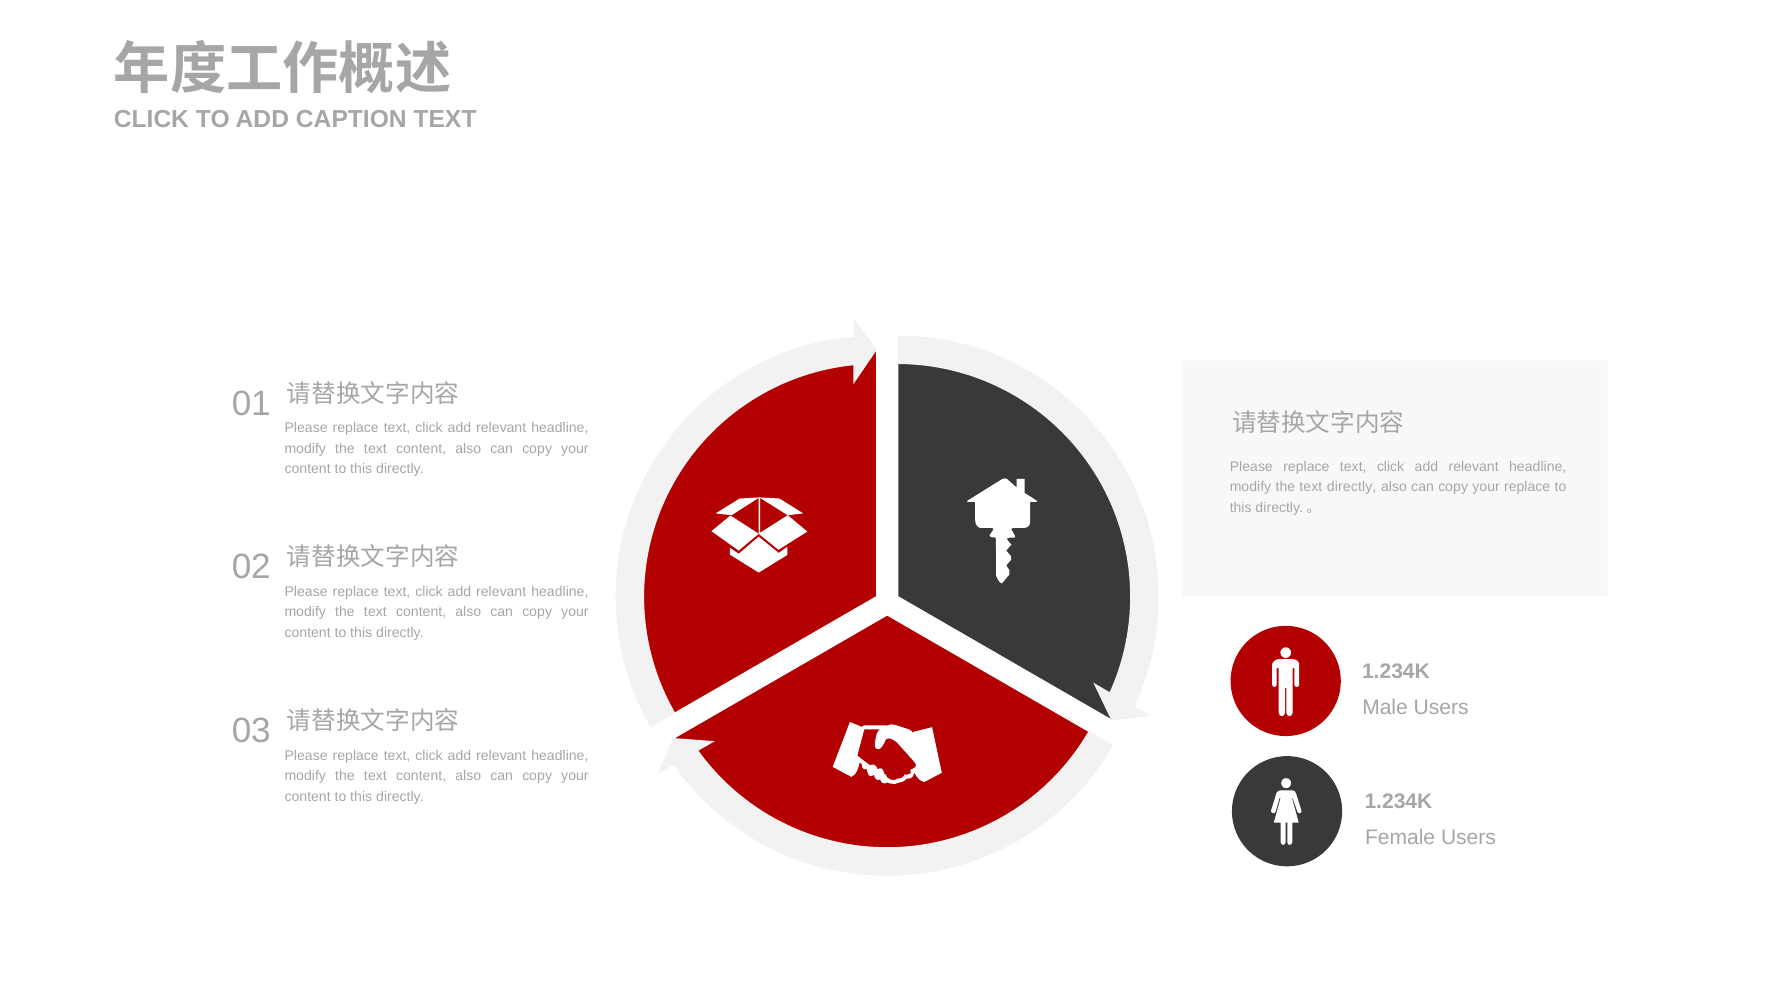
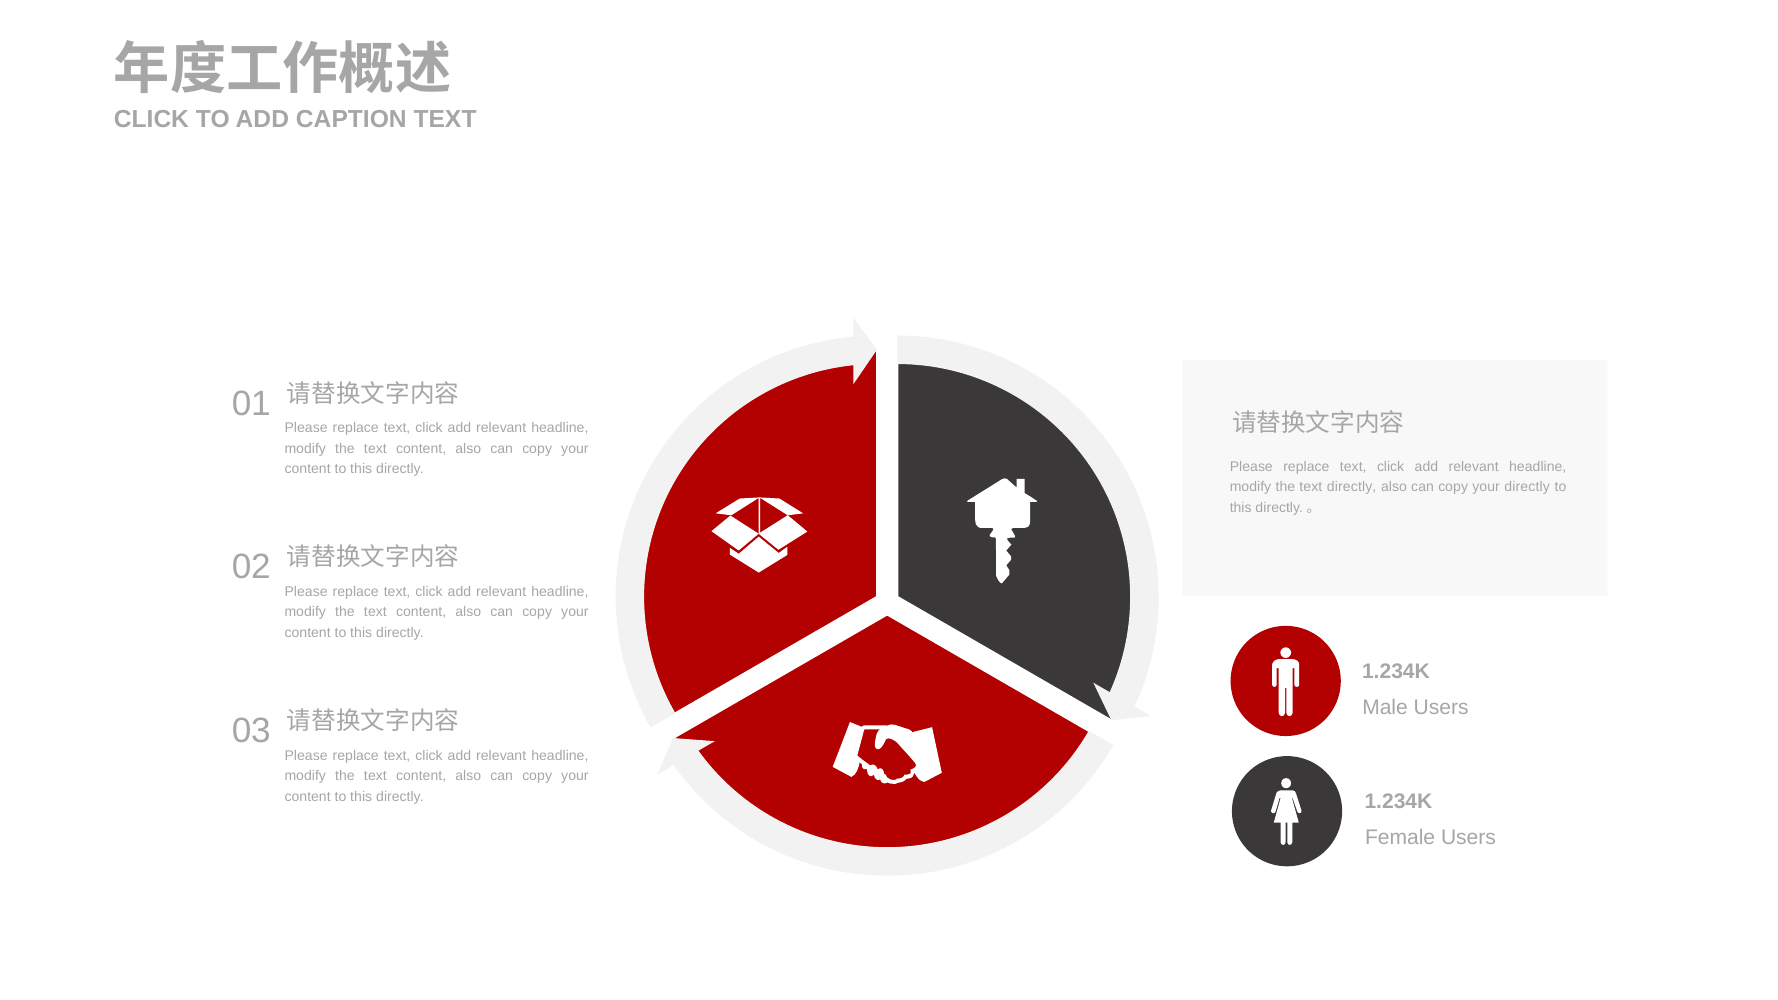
your replace: replace -> directly (1527, 487)
